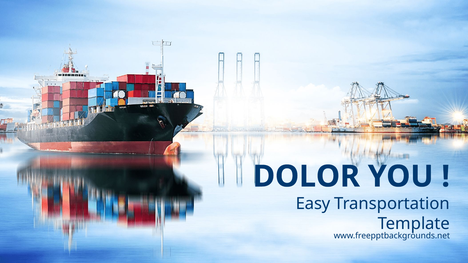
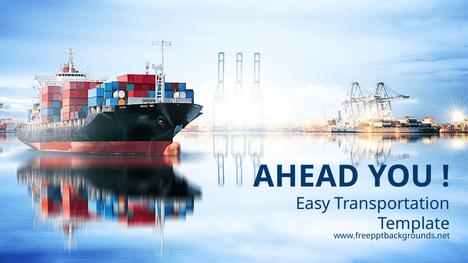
DOLOR: DOLOR -> AHEAD (306, 177)
